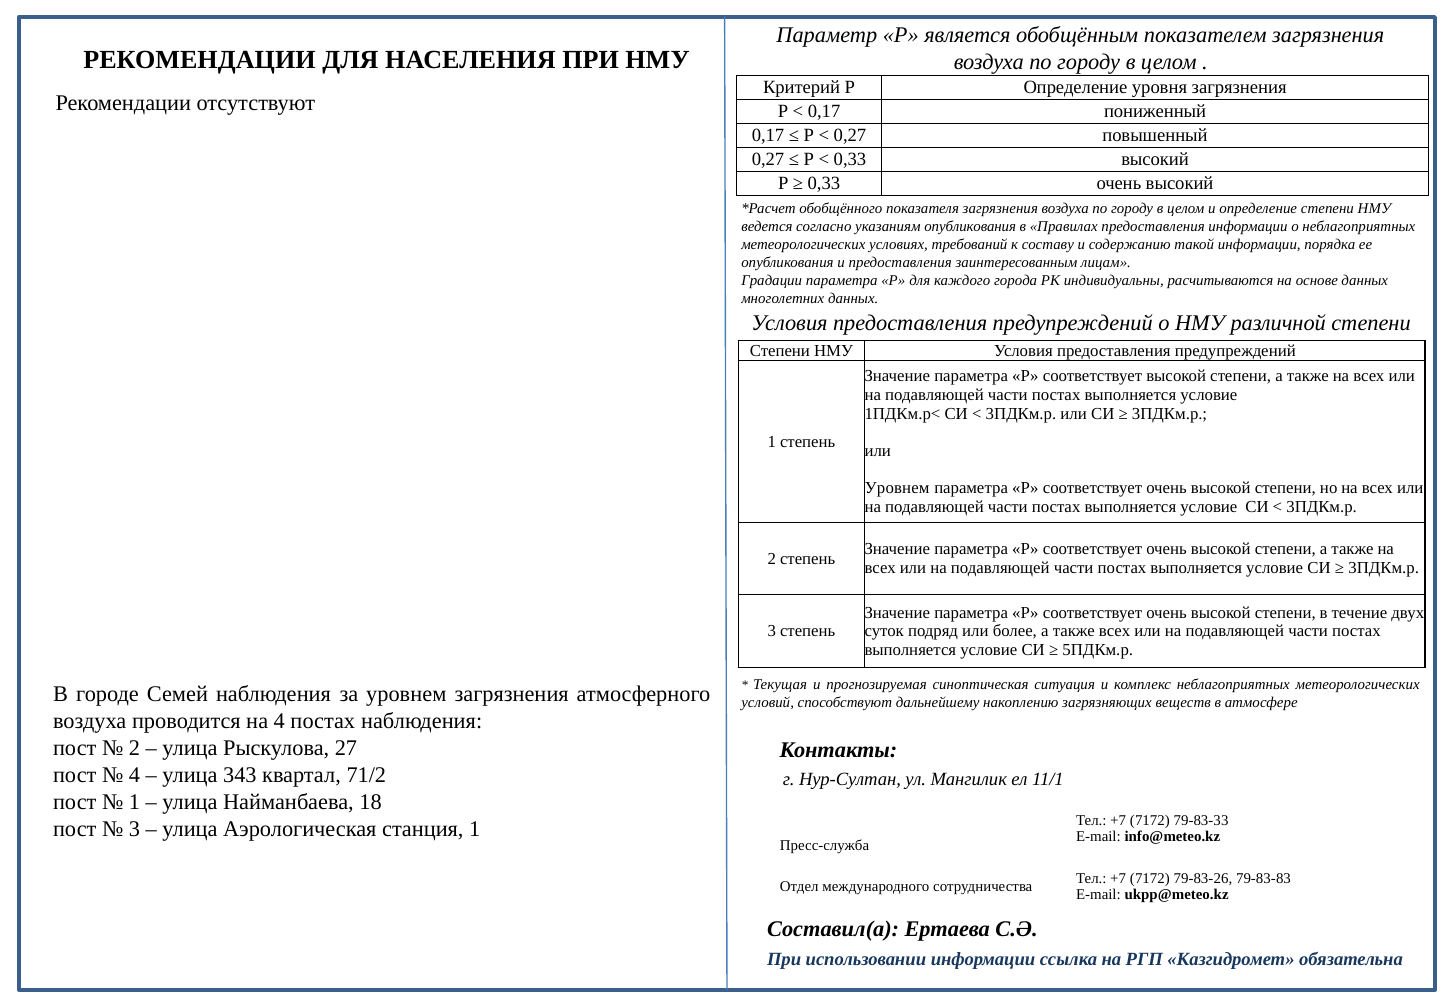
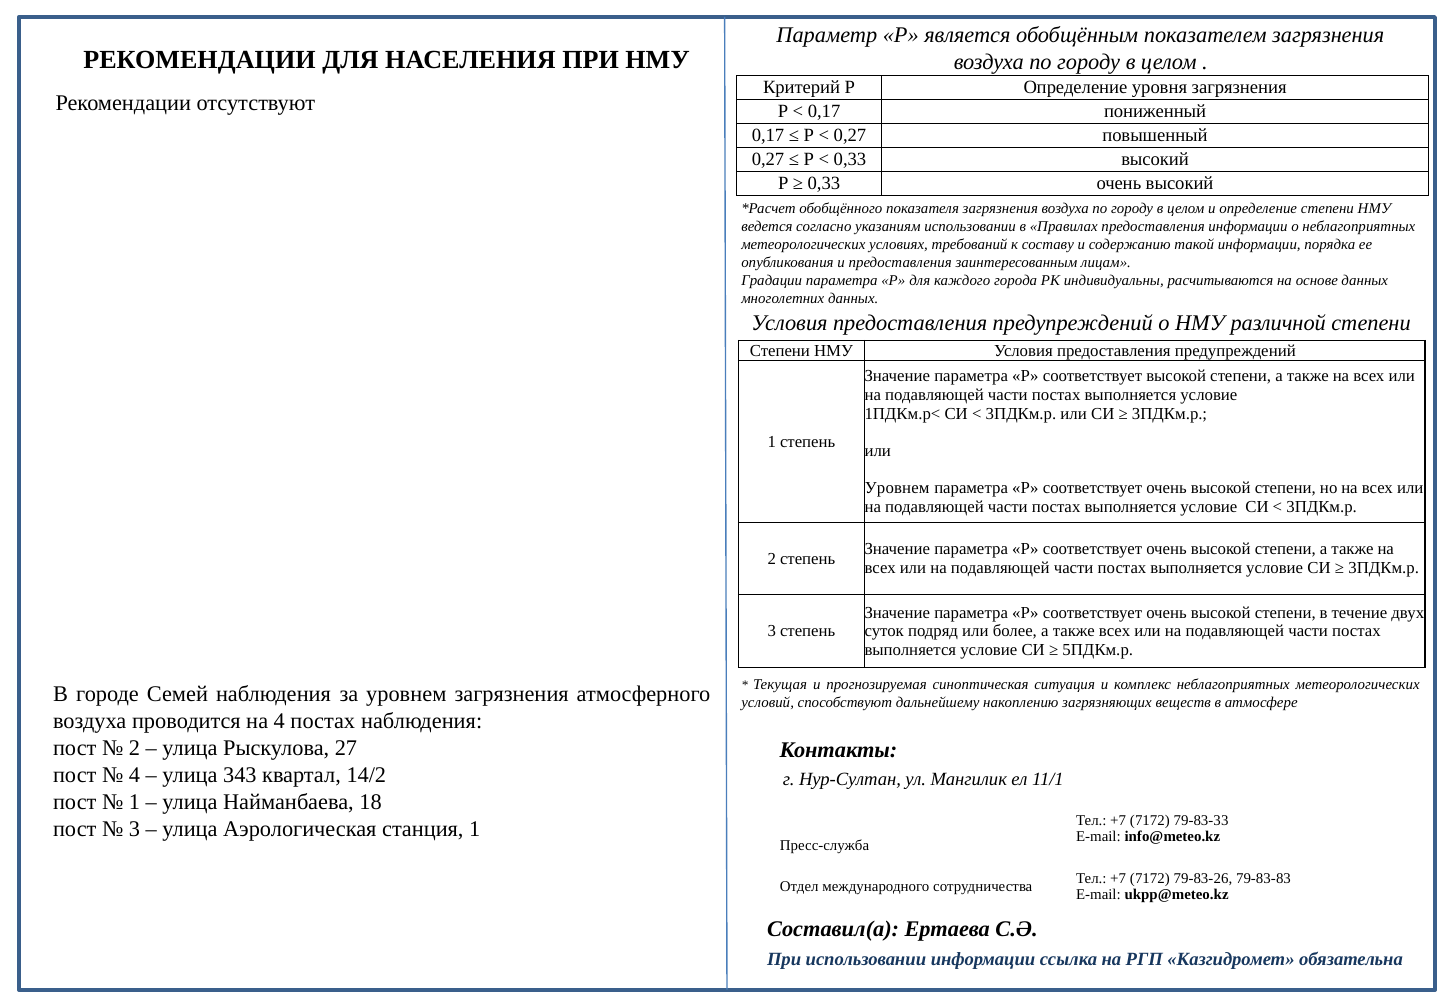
указаниям опубликования: опубликования -> использовании (970, 227)
71/2: 71/2 -> 14/2 (366, 775)
